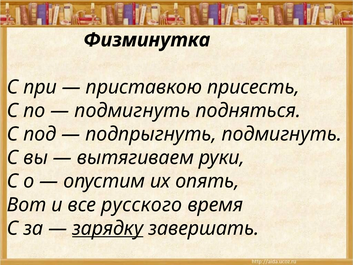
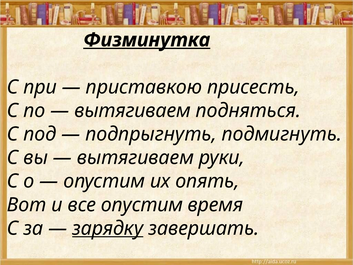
Физминутка underline: none -> present (147, 40)
подмигнуть: подмигнуть -> вытягиваем (133, 110)
все русского: русского -> опустим (142, 205)
